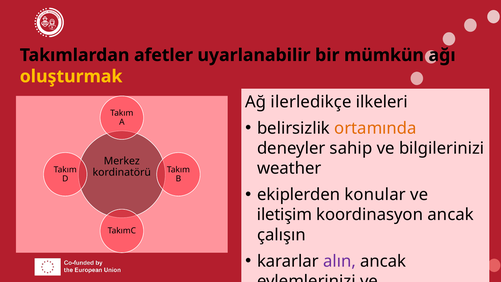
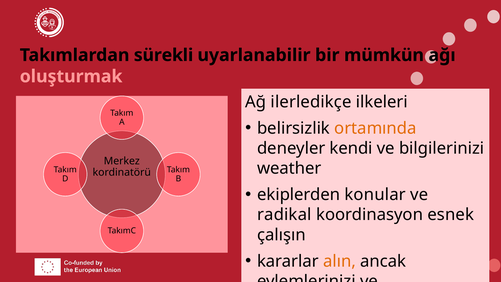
Takımlardan afetler: afetler -> sürekli (164, 55)
oluşturmak colour: yellow -> pink (71, 76)
sahip: sahip -> kendi (351, 148)
iletişim: iletişim -> radikal (284, 215)
koordinasyon ancak: ancak -> esnek (451, 215)
alın colour: purple -> orange (339, 261)
